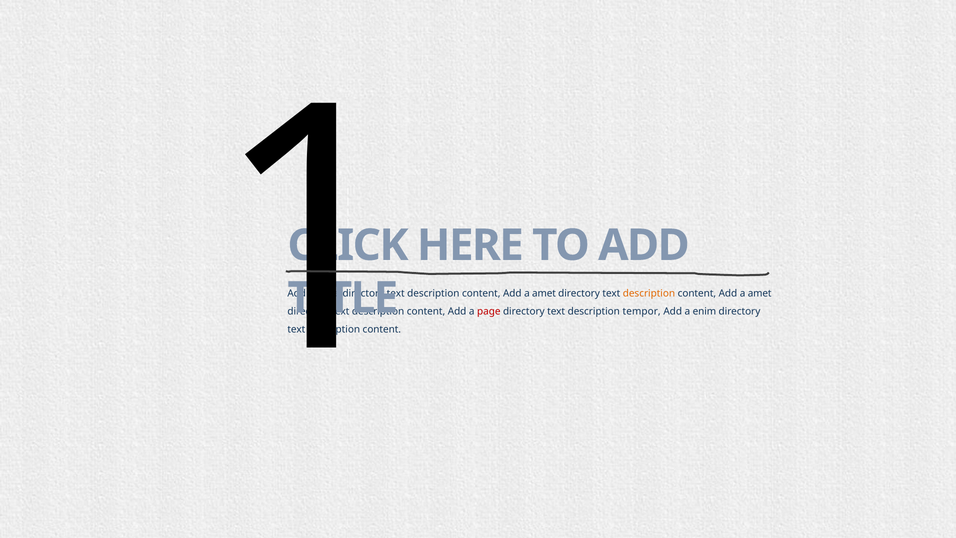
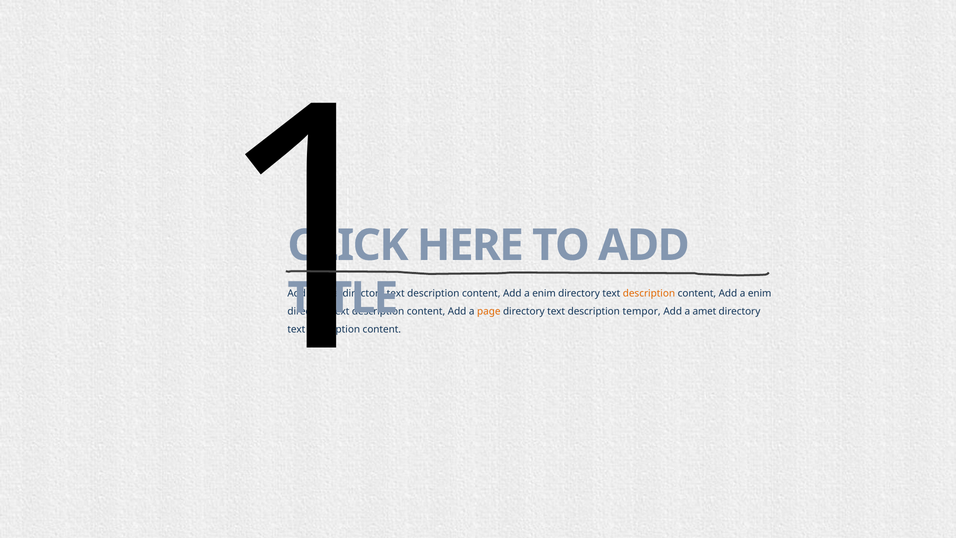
amet: amet -> enim (544, 293)
amet: amet -> enim (760, 293)
page colour: red -> orange (489, 311)
enim: enim -> amet (704, 311)
